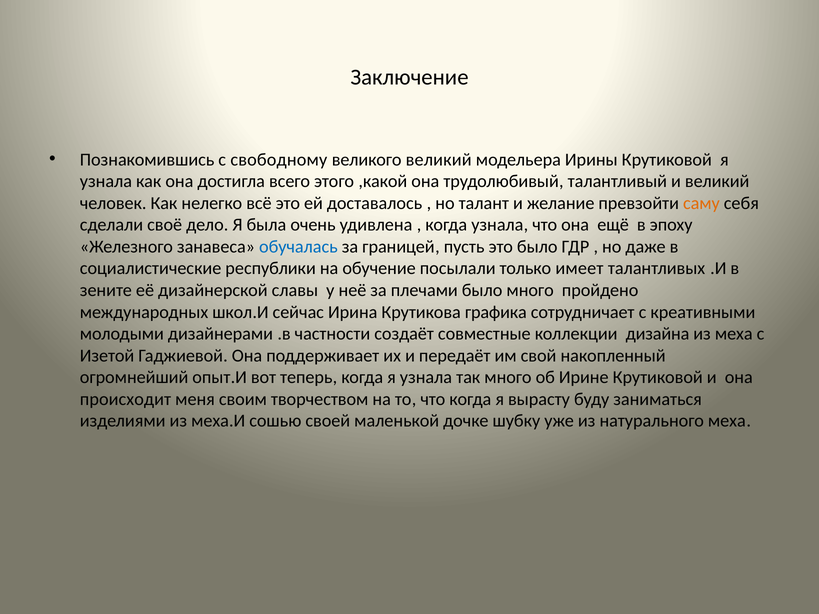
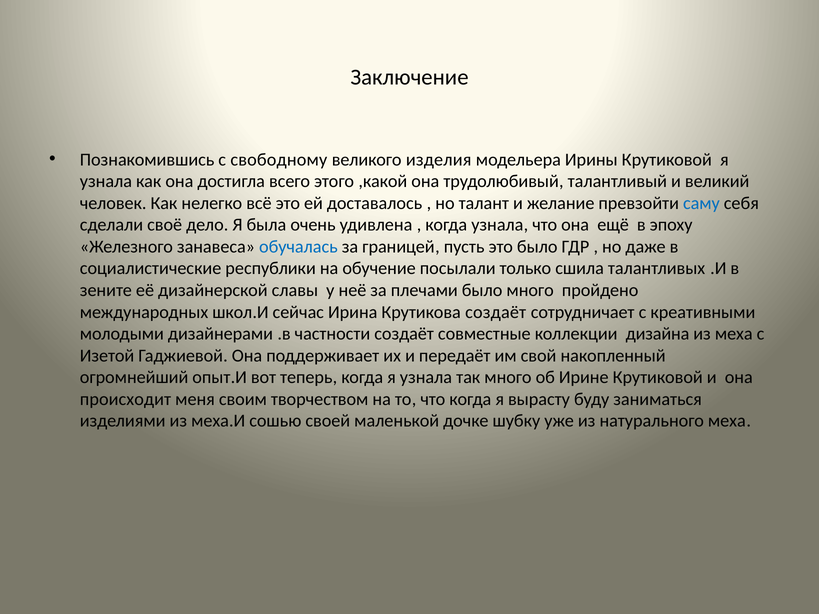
великого великий: великий -> изделия (439, 160)
саму colour: orange -> blue (701, 203)
имеет: имеет -> сшила (580, 269)
Крутикова графика: графика -> создаёт (496, 312)
